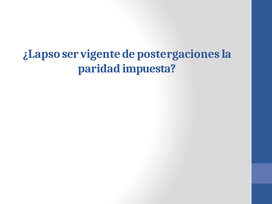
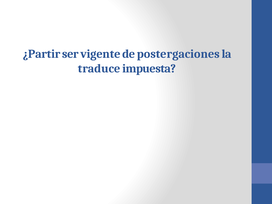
¿Lapso: ¿Lapso -> ¿Partir (42, 54)
paridad: paridad -> traduce (99, 68)
